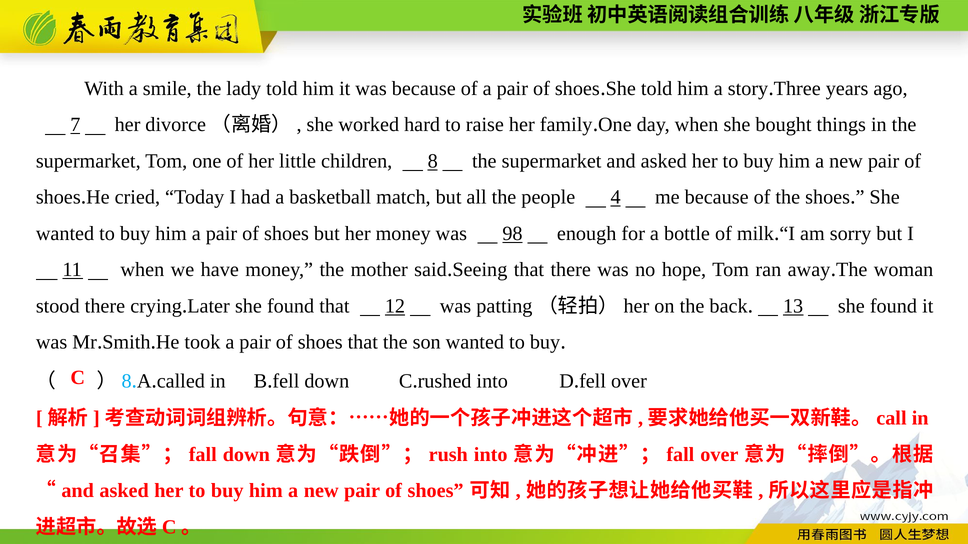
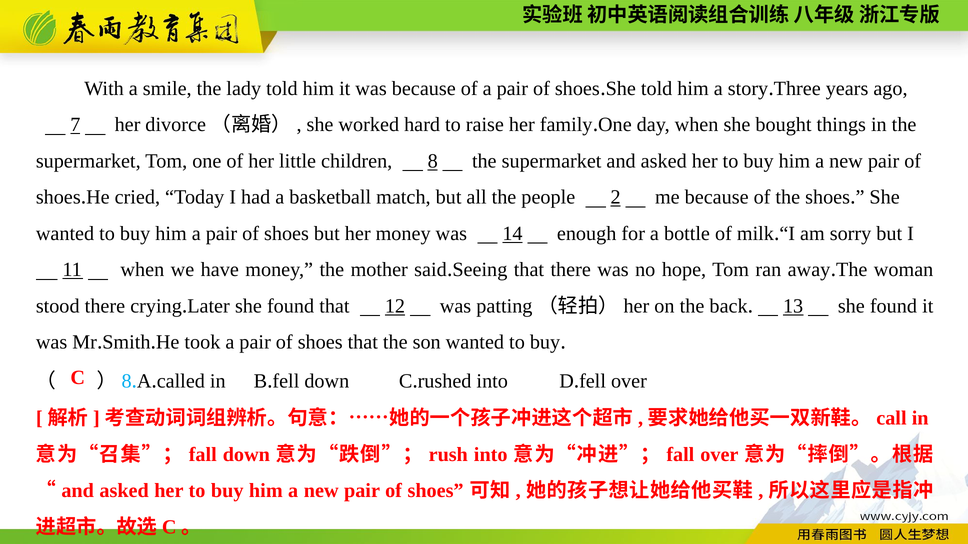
4: 4 -> 2 (616, 197)
98: 98 -> 14 (512, 234)
